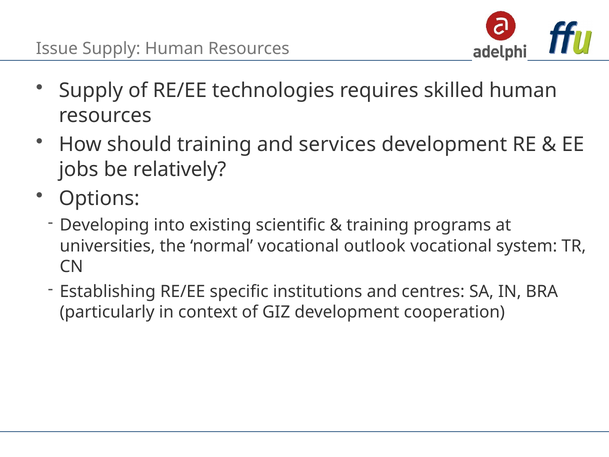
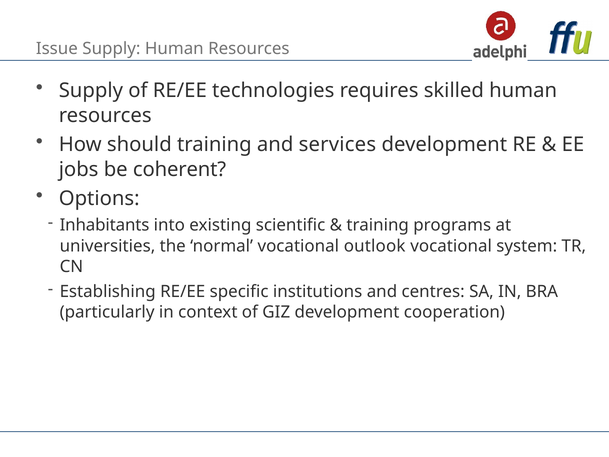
relatively: relatively -> coherent (180, 169)
Developing: Developing -> Inhabitants (105, 225)
